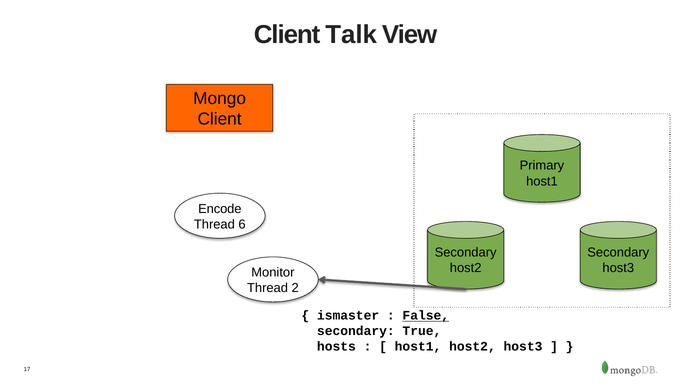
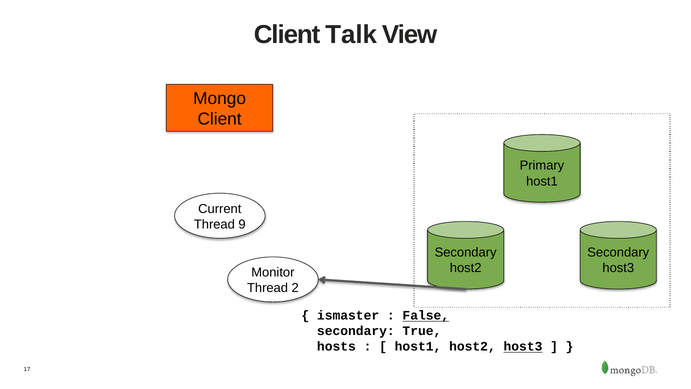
Encode: Encode -> Current (220, 209)
6: 6 -> 9 (242, 224)
host3 underline: none -> present (523, 346)
